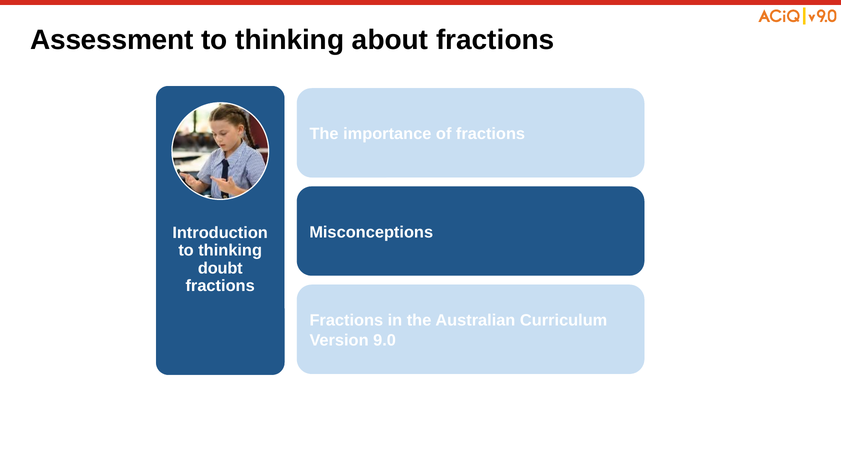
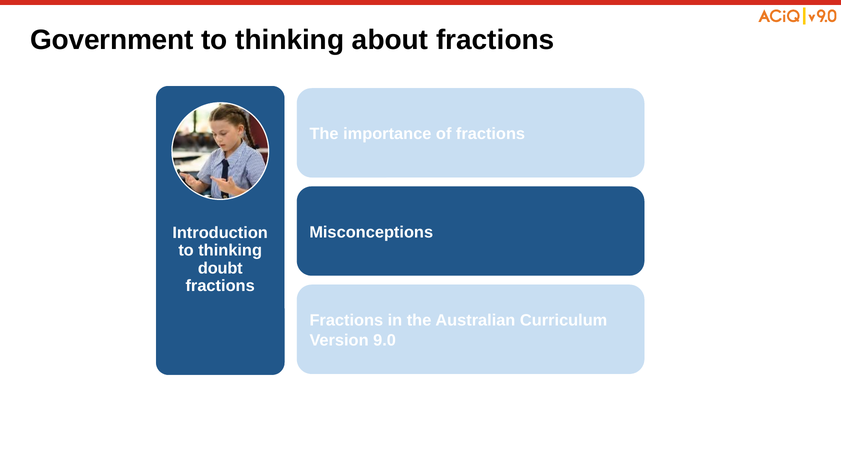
Assessment: Assessment -> Government (112, 40)
